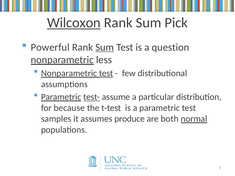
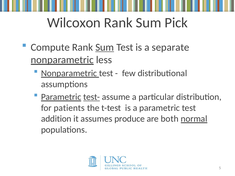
Wilcoxon underline: present -> none (74, 23)
Powerful: Powerful -> Compute (50, 47)
question: question -> separate (171, 47)
test underline: present -> none (106, 73)
because: because -> patients (69, 108)
samples: samples -> addition (56, 119)
